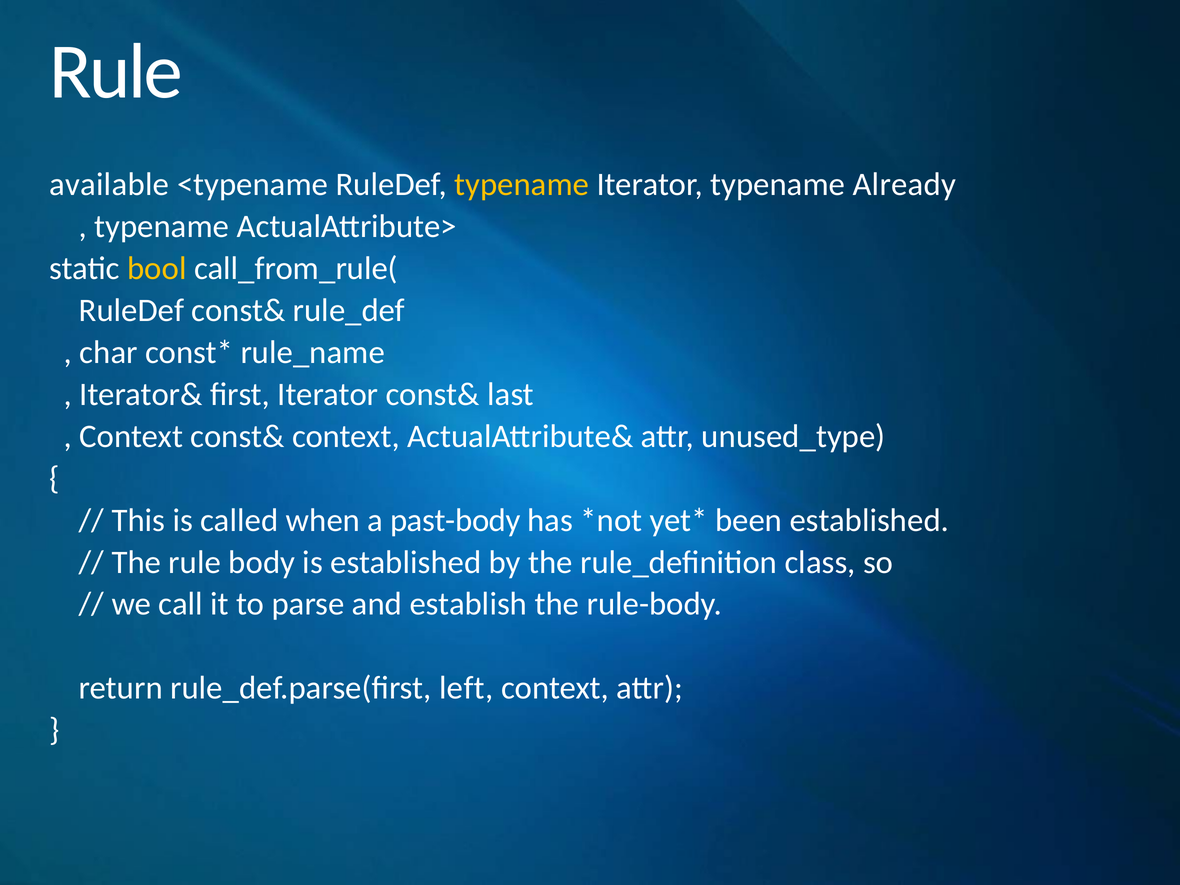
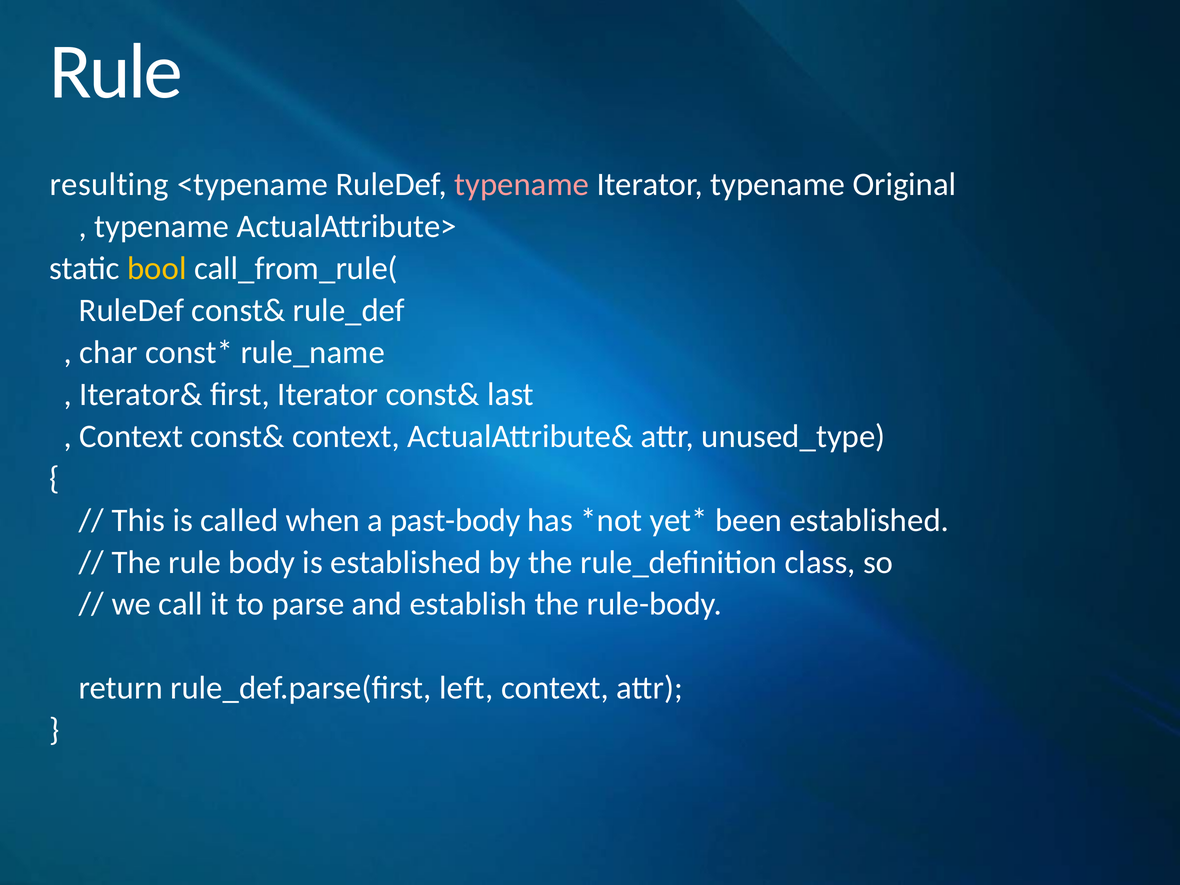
available: available -> resulting (109, 185)
typename colour: yellow -> pink (522, 185)
Already: Already -> Original (904, 185)
